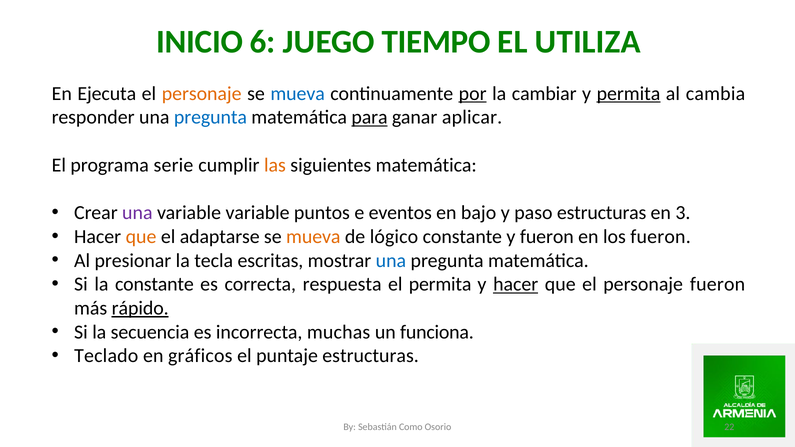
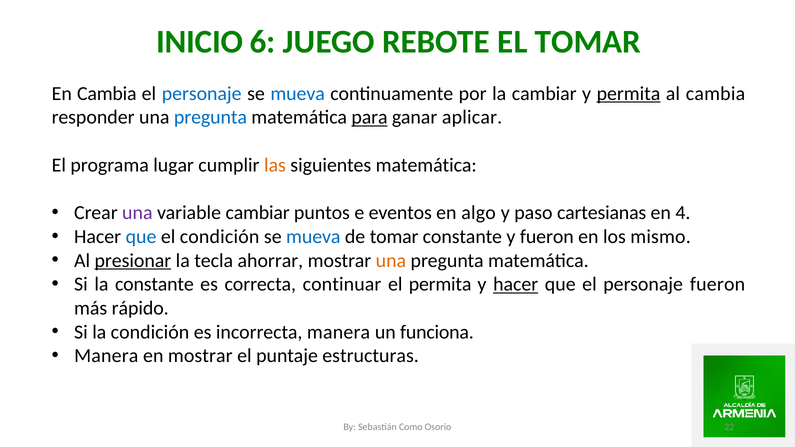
TIEMPO: TIEMPO -> REBOTE (436, 42)
EL UTILIZA: UTILIZA -> TOMAR (588, 42)
En Ejecuta: Ejecuta -> Cambia (107, 94)
personaje colour: orange -> blue (202, 94)
por underline: present -> none (473, 94)
serie: serie -> lugar (174, 165)
variable variable: variable -> cambiar (258, 213)
bajo: bajo -> algo (479, 213)
paso estructuras: estructuras -> cartesianas (602, 213)
3: 3 -> 4 (683, 213)
que colour: orange -> blue (141, 237)
el adaptarse: adaptarse -> condición (220, 237)
mueva colour: orange -> blue (313, 237)
de lógico: lógico -> tomar (394, 237)
los fueron: fueron -> mismo (661, 237)
presionar underline: none -> present (133, 261)
escritas: escritas -> ahorrar (270, 261)
una colour: blue -> orange (391, 261)
respuesta: respuesta -> continuar (342, 284)
rápido underline: present -> none (140, 308)
la secuencia: secuencia -> condición (150, 332)
incorrecta muchas: muchas -> manera (339, 332)
Teclado: Teclado -> Manera (106, 356)
en gráficos: gráficos -> mostrar (200, 356)
